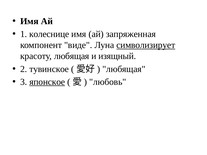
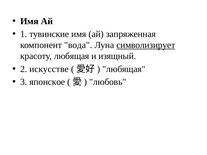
колеснице: колеснице -> тувинские (49, 34)
виде: виде -> вода (78, 45)
тувинское: тувинское -> искусстве (49, 69)
японское underline: present -> none (47, 82)
